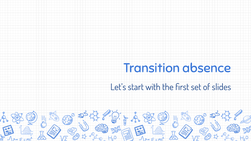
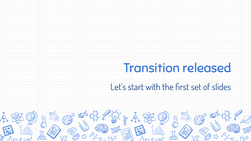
absence: absence -> released (207, 68)
